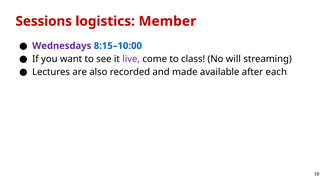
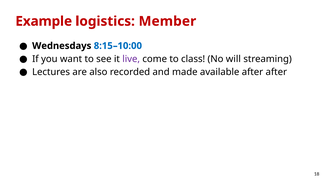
Sessions: Sessions -> Example (44, 21)
Wednesdays colour: purple -> black (62, 46)
after each: each -> after (276, 72)
